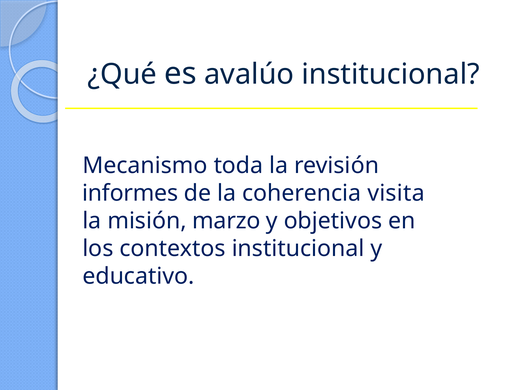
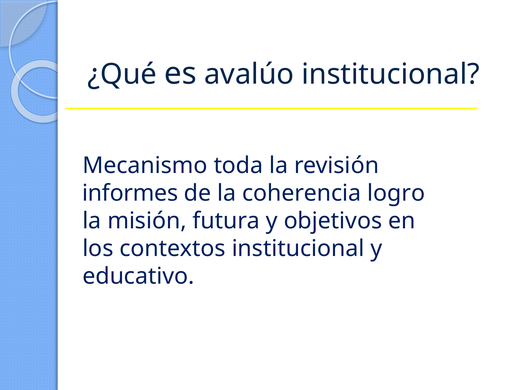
visita: visita -> logro (396, 193)
marzo: marzo -> futura (226, 221)
